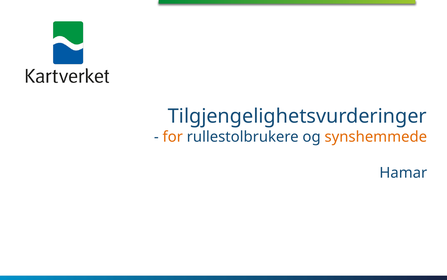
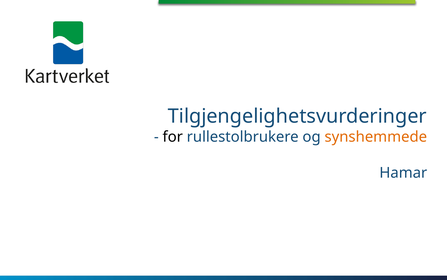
for colour: orange -> black (173, 137)
